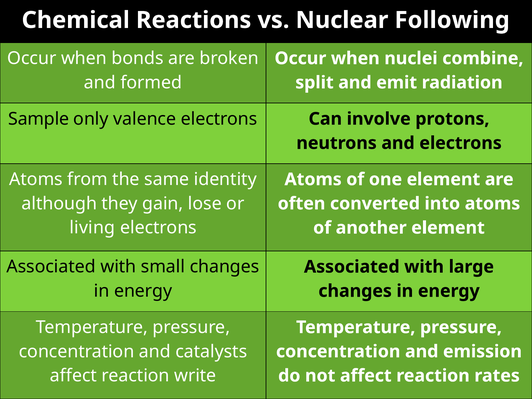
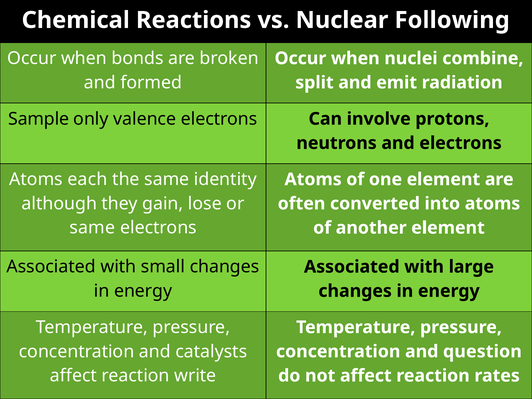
from: from -> each (87, 179)
living: living -> same (92, 228)
emission: emission -> question (482, 352)
